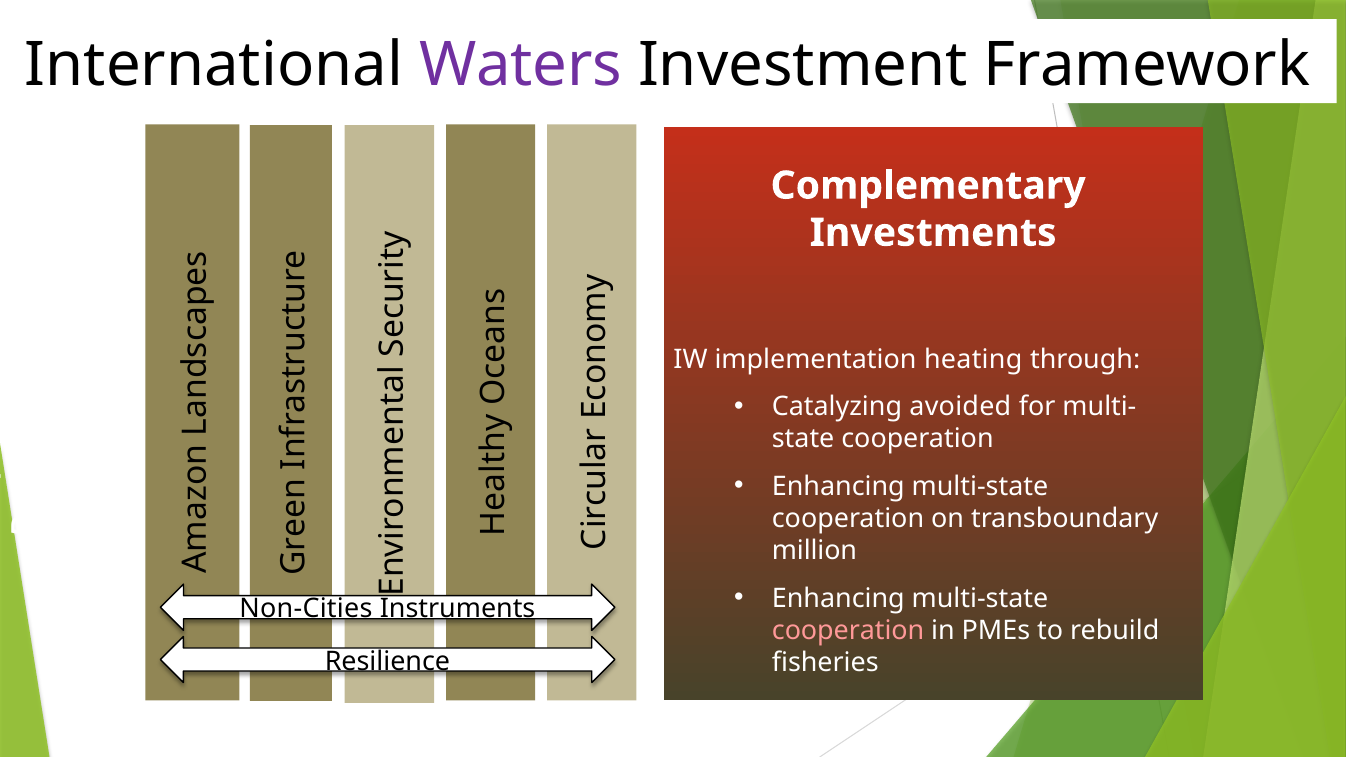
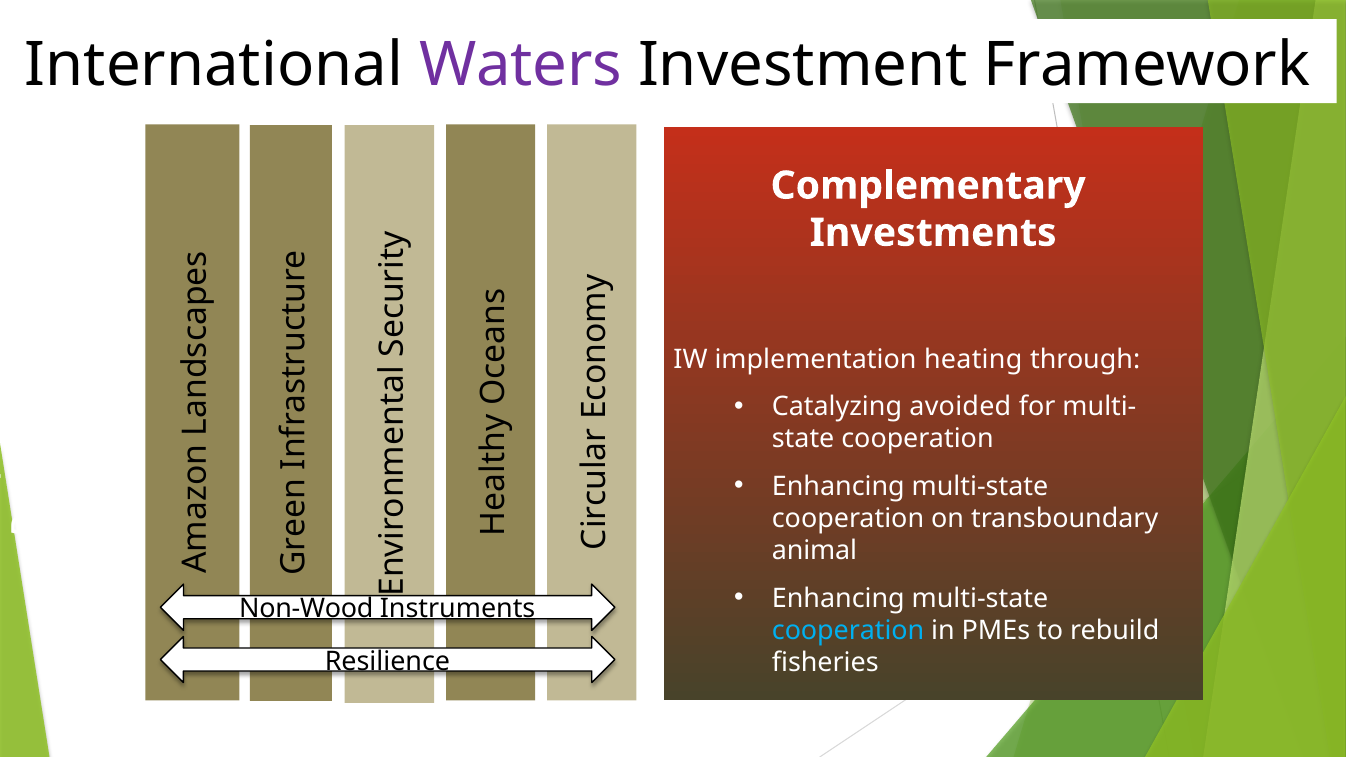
million: million -> animal (815, 551)
Non-Cities: Non-Cities -> Non-Wood (306, 609)
cooperation colour: pink -> light blue (848, 631)
